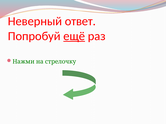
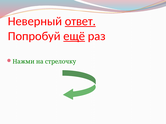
ответ underline: none -> present (80, 21)
